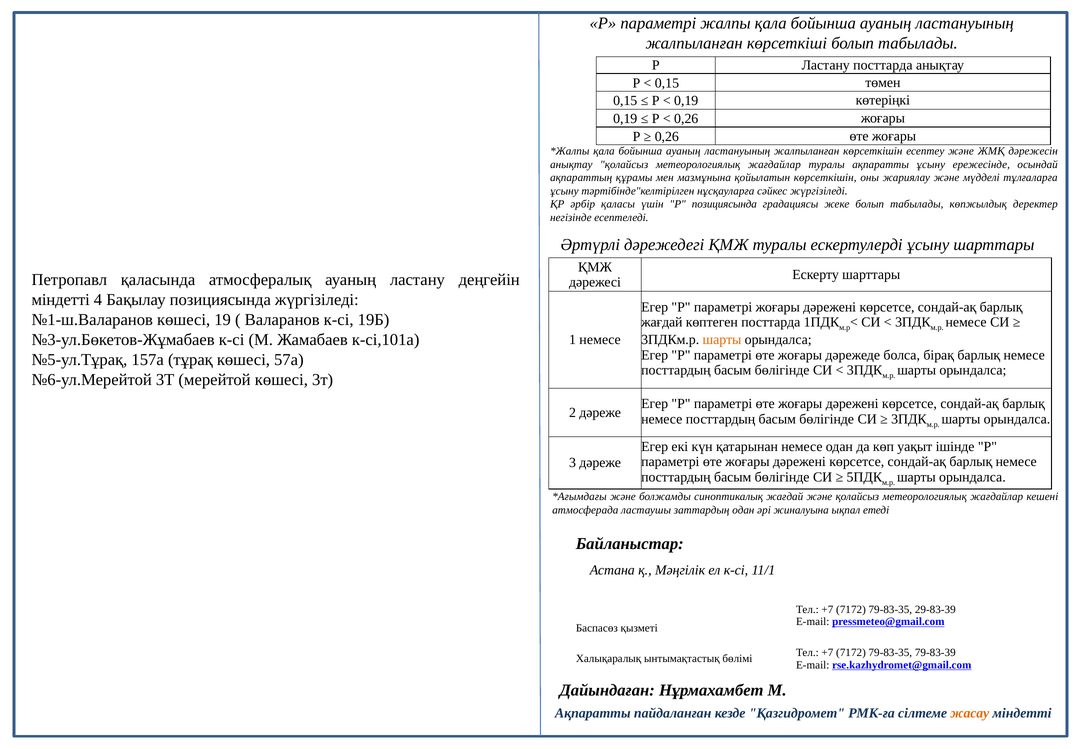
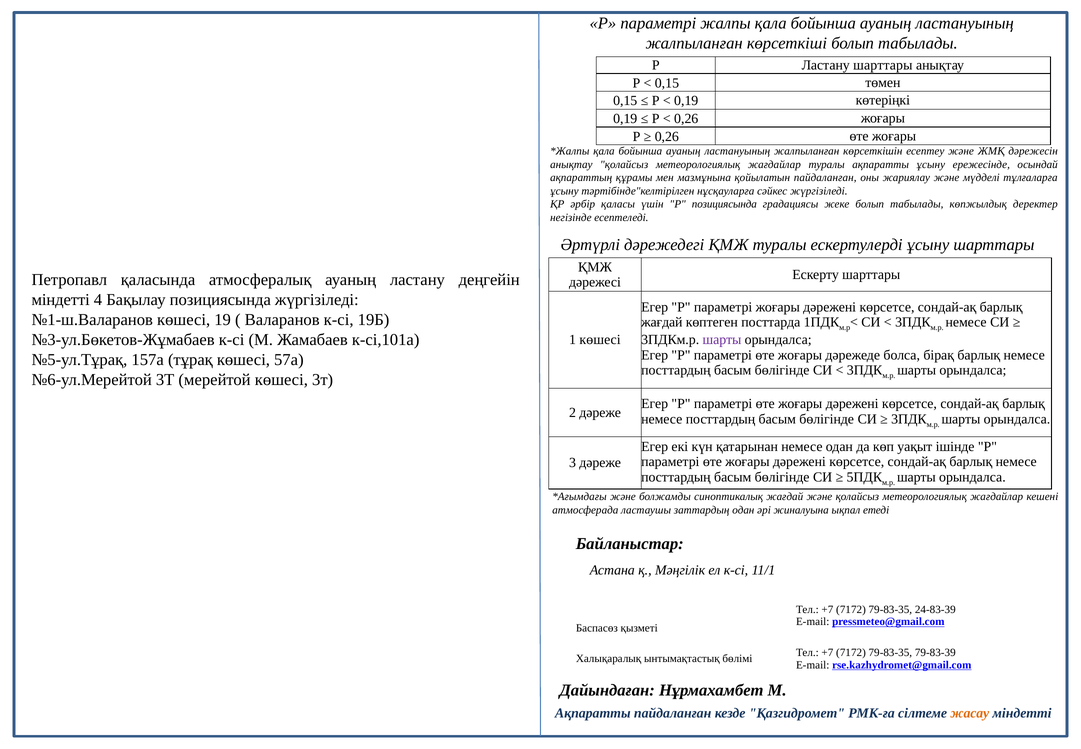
Ластану посттарда: посттарда -> шарттары (883, 65)
қойылатын көрсеткішін: көрсеткішін -> пайдаланған (825, 178)
1 немесе: немесе -> көшесі (600, 339)
шарты colour: orange -> purple (722, 339)
29-83-39: 29-83-39 -> 24-83-39 (935, 609)
